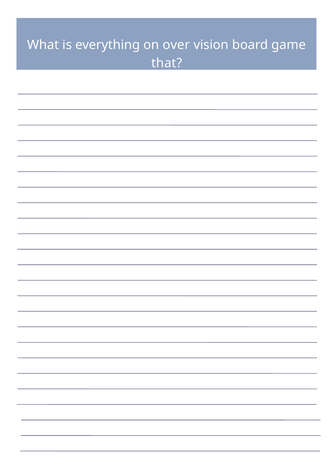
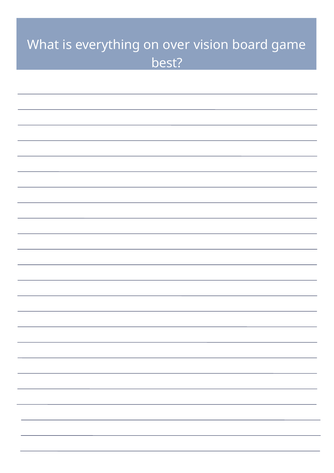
that: that -> best (167, 63)
